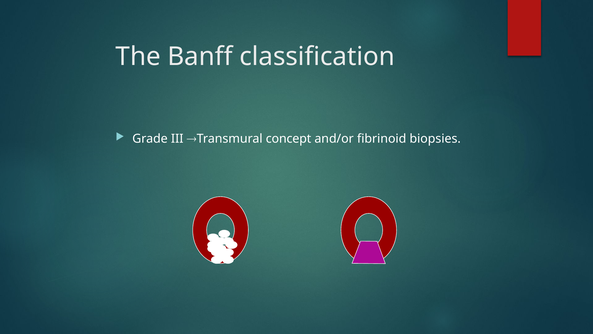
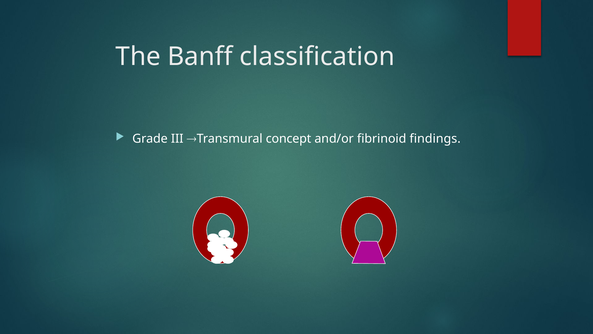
biopsies: biopsies -> findings (435, 138)
